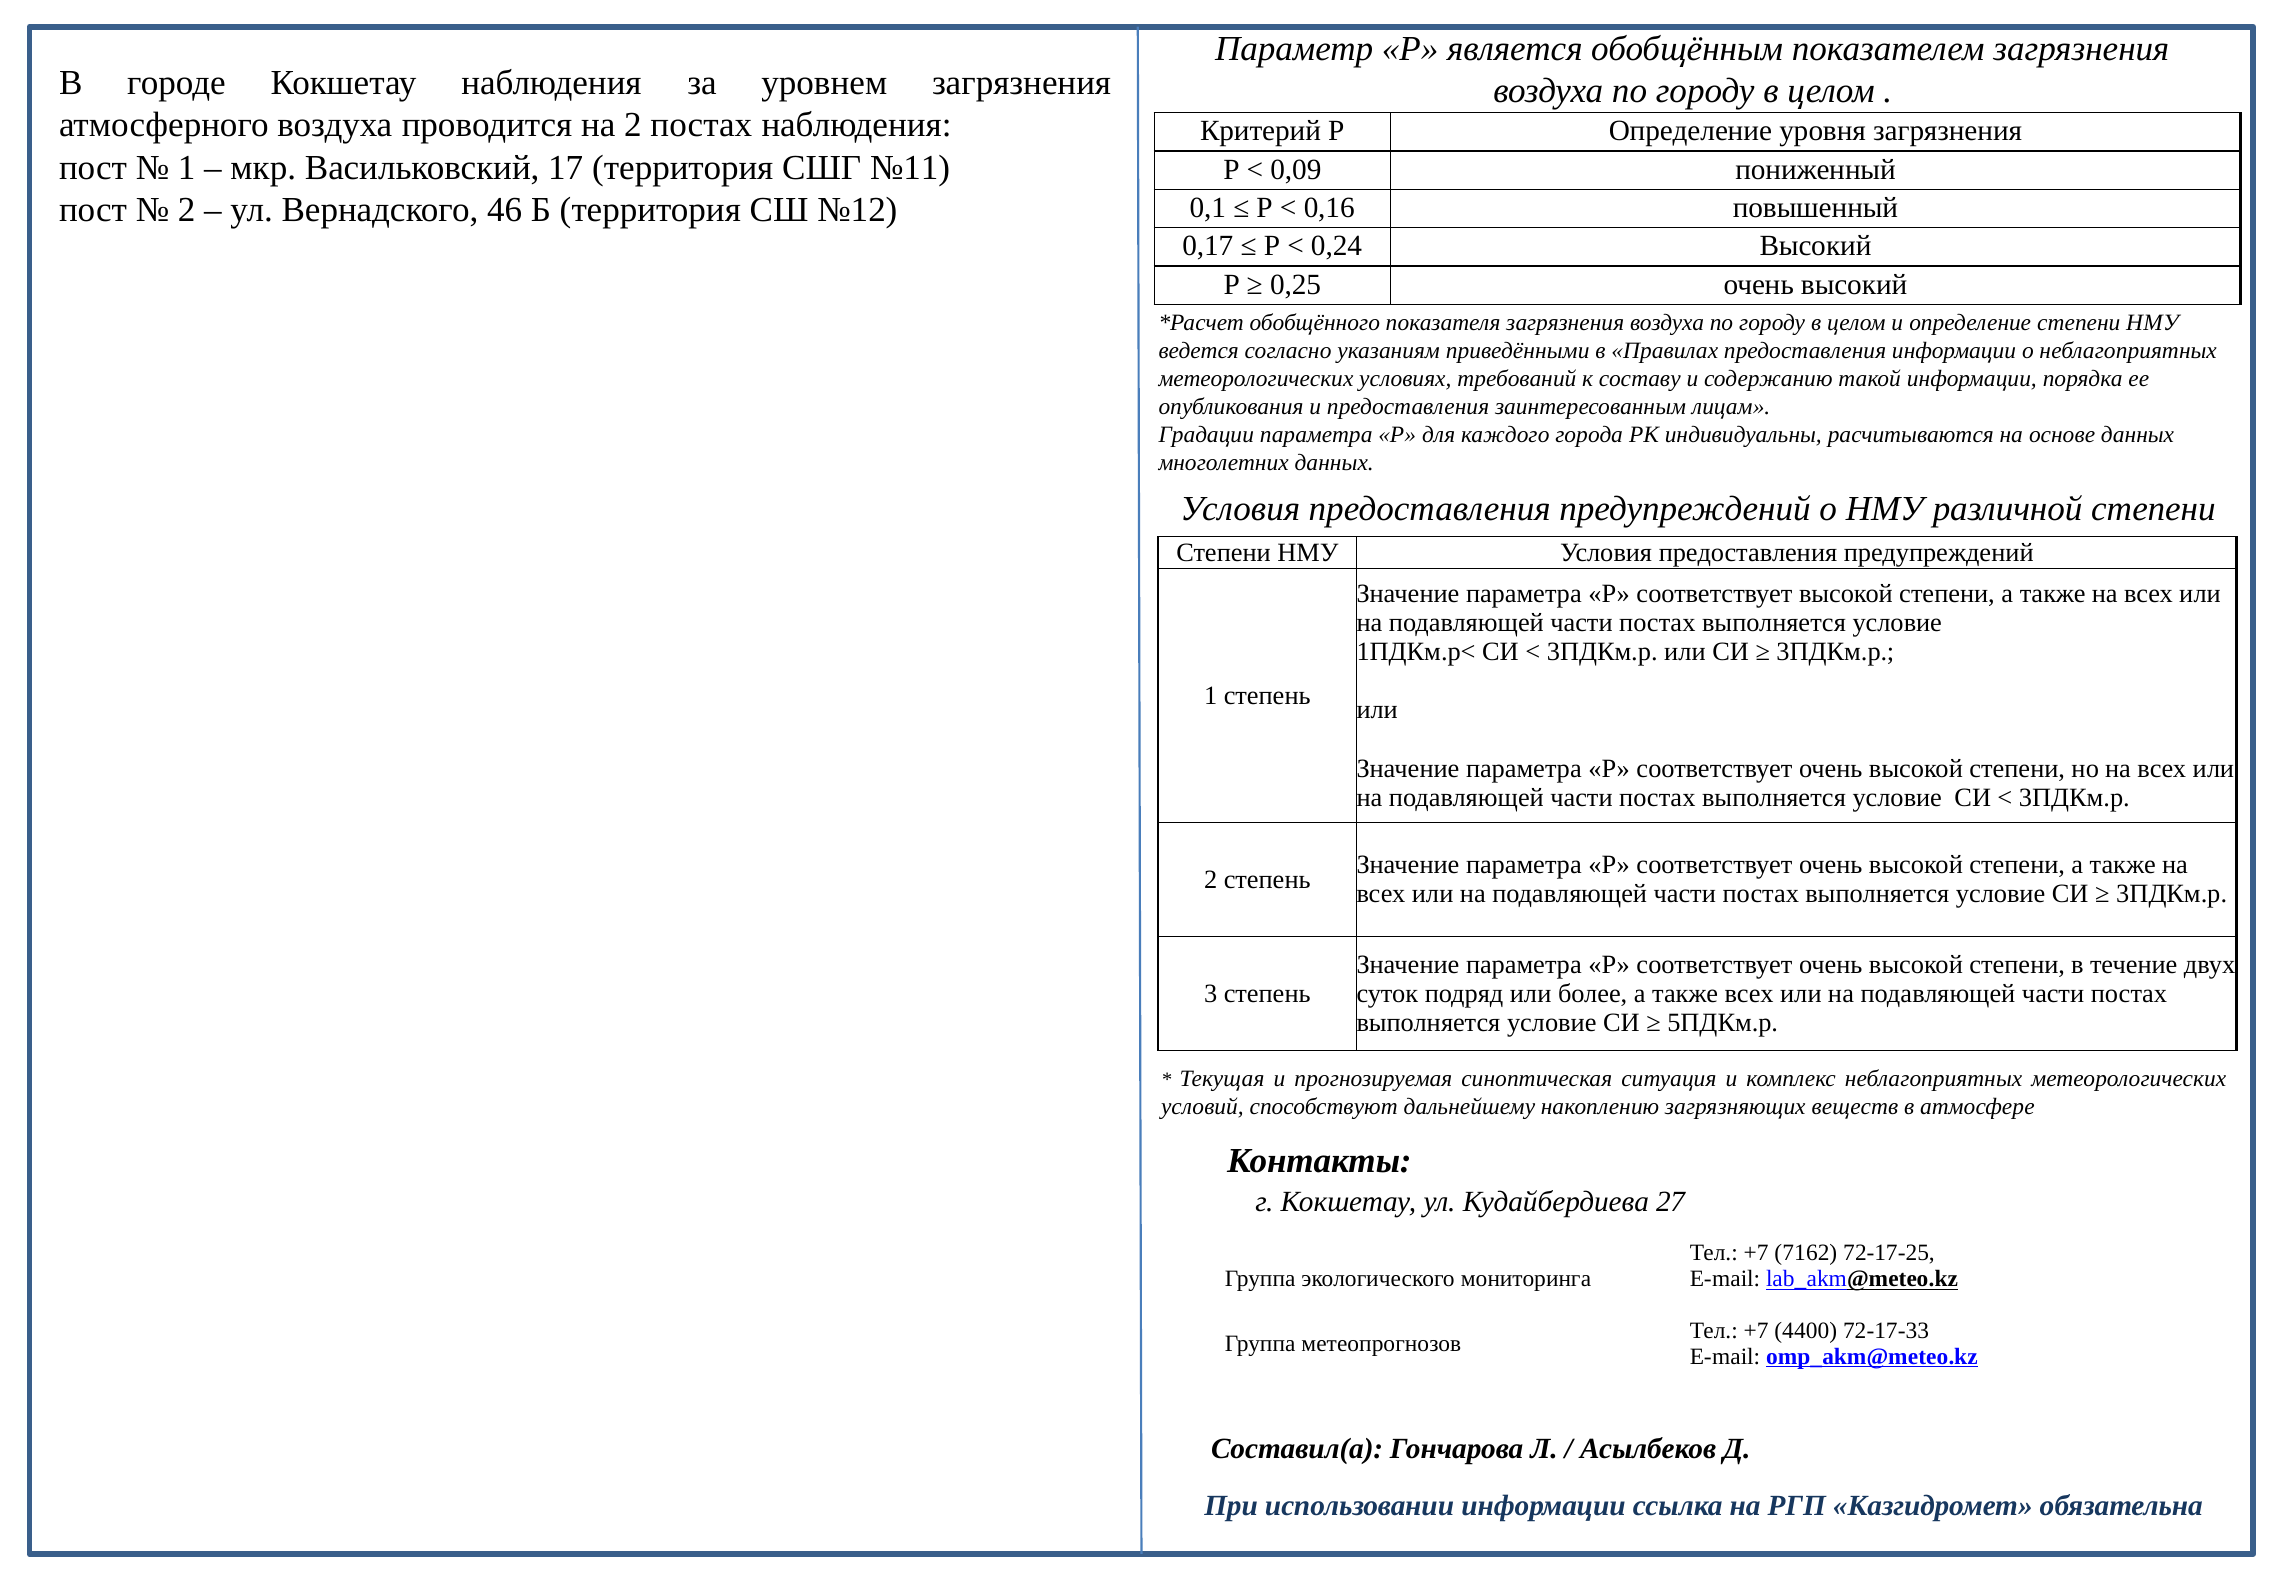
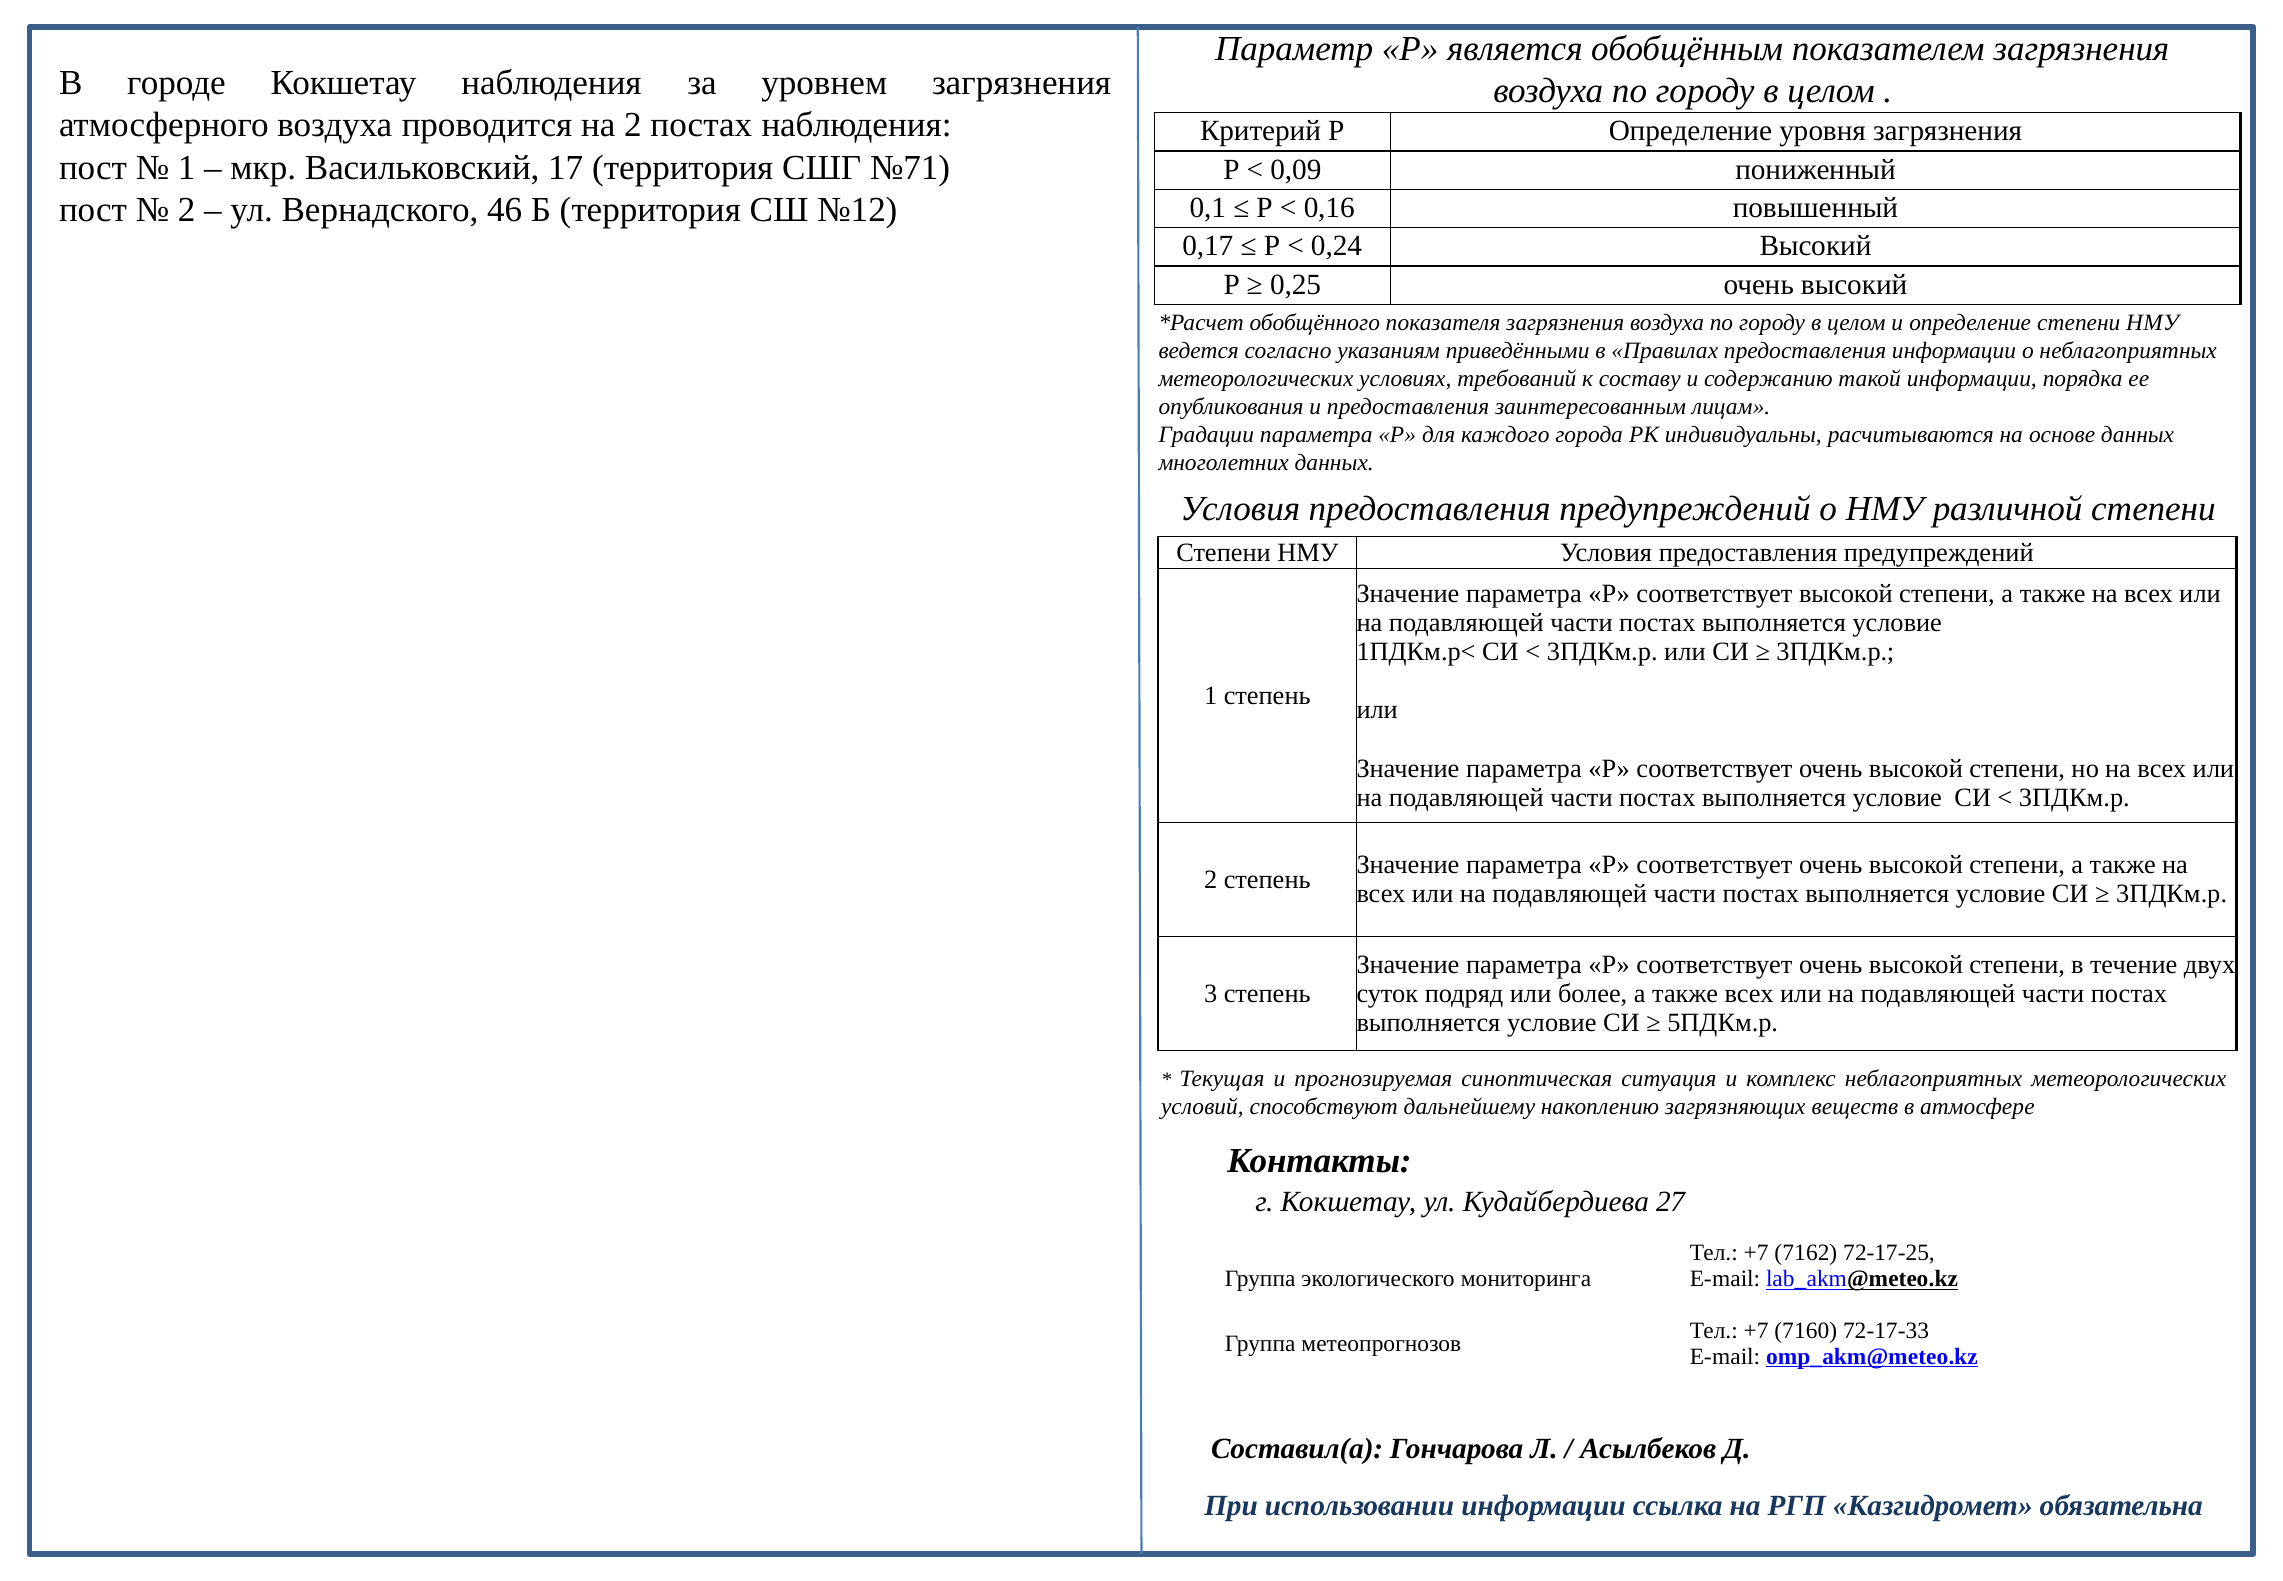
№11: №11 -> №71 (910, 167)
4400: 4400 -> 7160 (1806, 1330)
